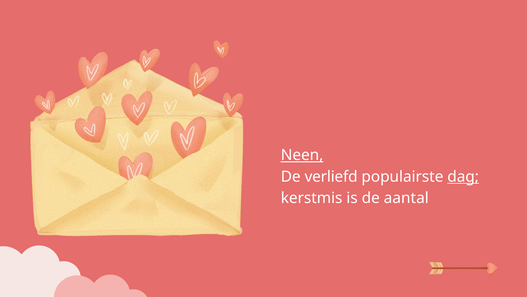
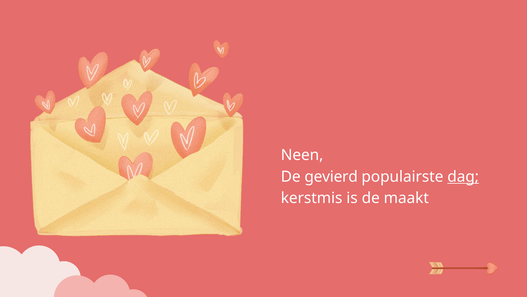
Neen underline: present -> none (302, 155)
verliefd: verliefd -> gevierd (331, 176)
aantal: aantal -> maakt (406, 198)
